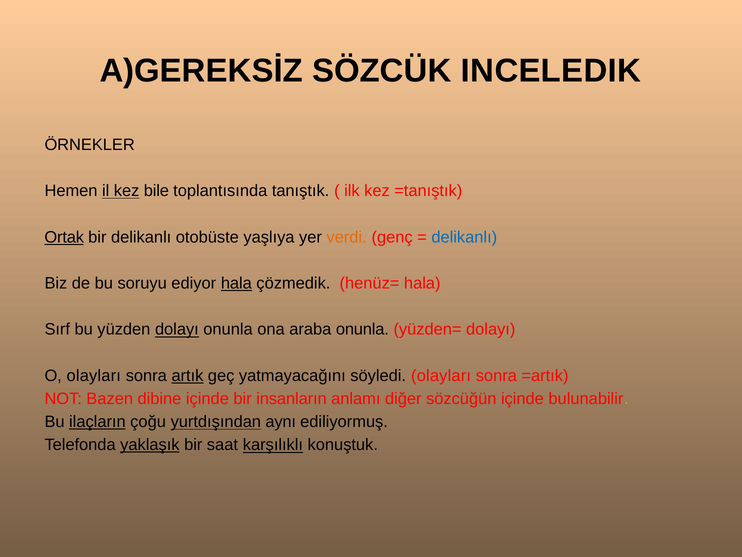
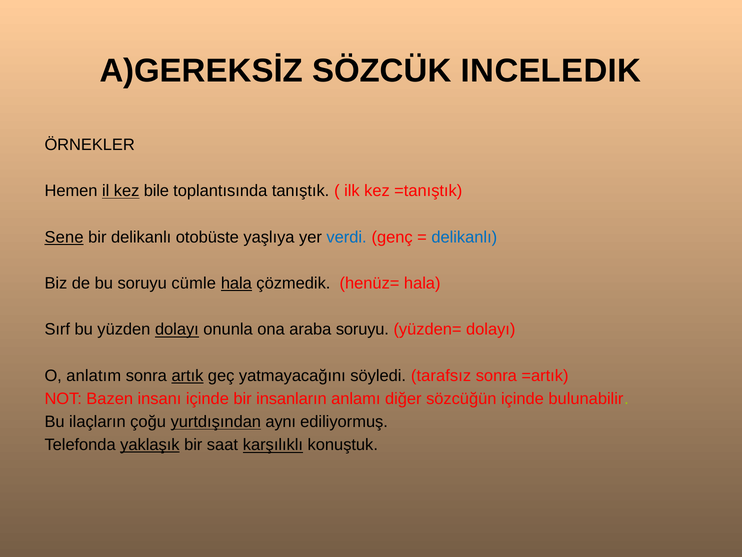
Ortak: Ortak -> Sene (64, 237)
verdi colour: orange -> blue (347, 237)
ediyor: ediyor -> cümle (194, 283)
araba onunla: onunla -> soruyu (362, 329)
O olayları: olayları -> anlatım (94, 375)
söyledi olayları: olayları -> tarafsız (441, 375)
dibine: dibine -> insanı (159, 398)
ilaçların underline: present -> none (97, 422)
